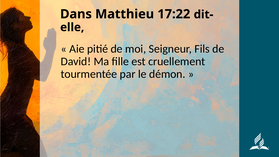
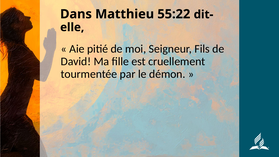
17:22: 17:22 -> 55:22 (174, 14)
